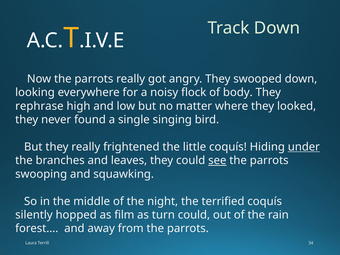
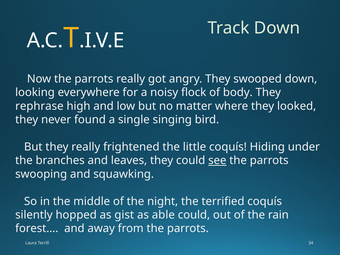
under underline: present -> none (304, 147)
film: film -> gist (124, 215)
turn: turn -> able (163, 215)
